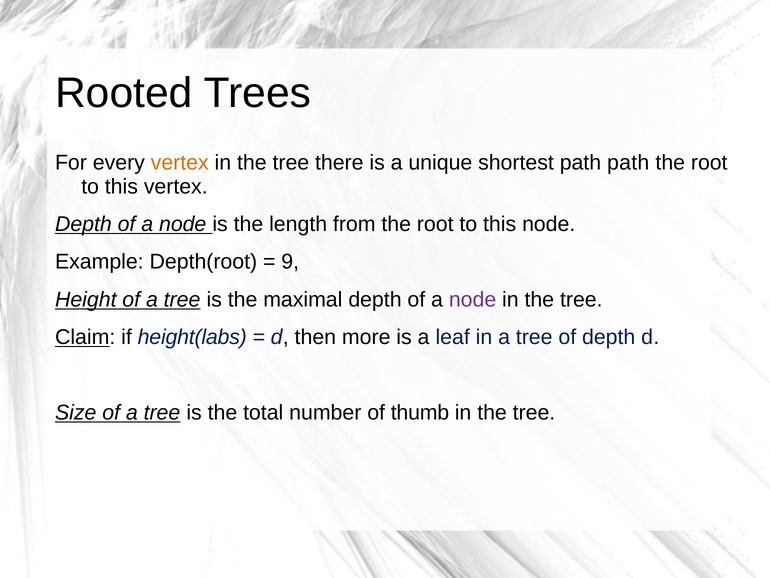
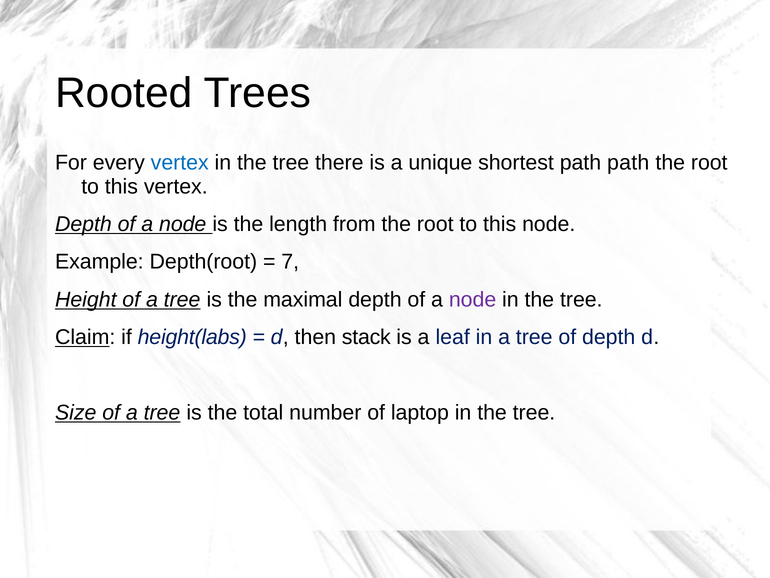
vertex colour: orange -> blue (180, 163)
9: 9 -> 7 (290, 262)
more: more -> stack (366, 337)
thumb: thumb -> laptop (420, 412)
